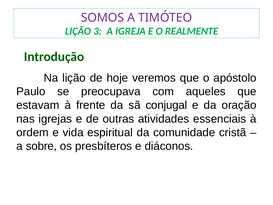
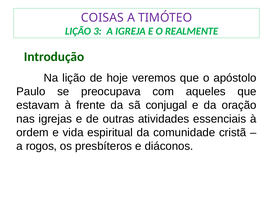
SOMOS: SOMOS -> COISAS (102, 18)
sobre: sobre -> rogos (41, 146)
